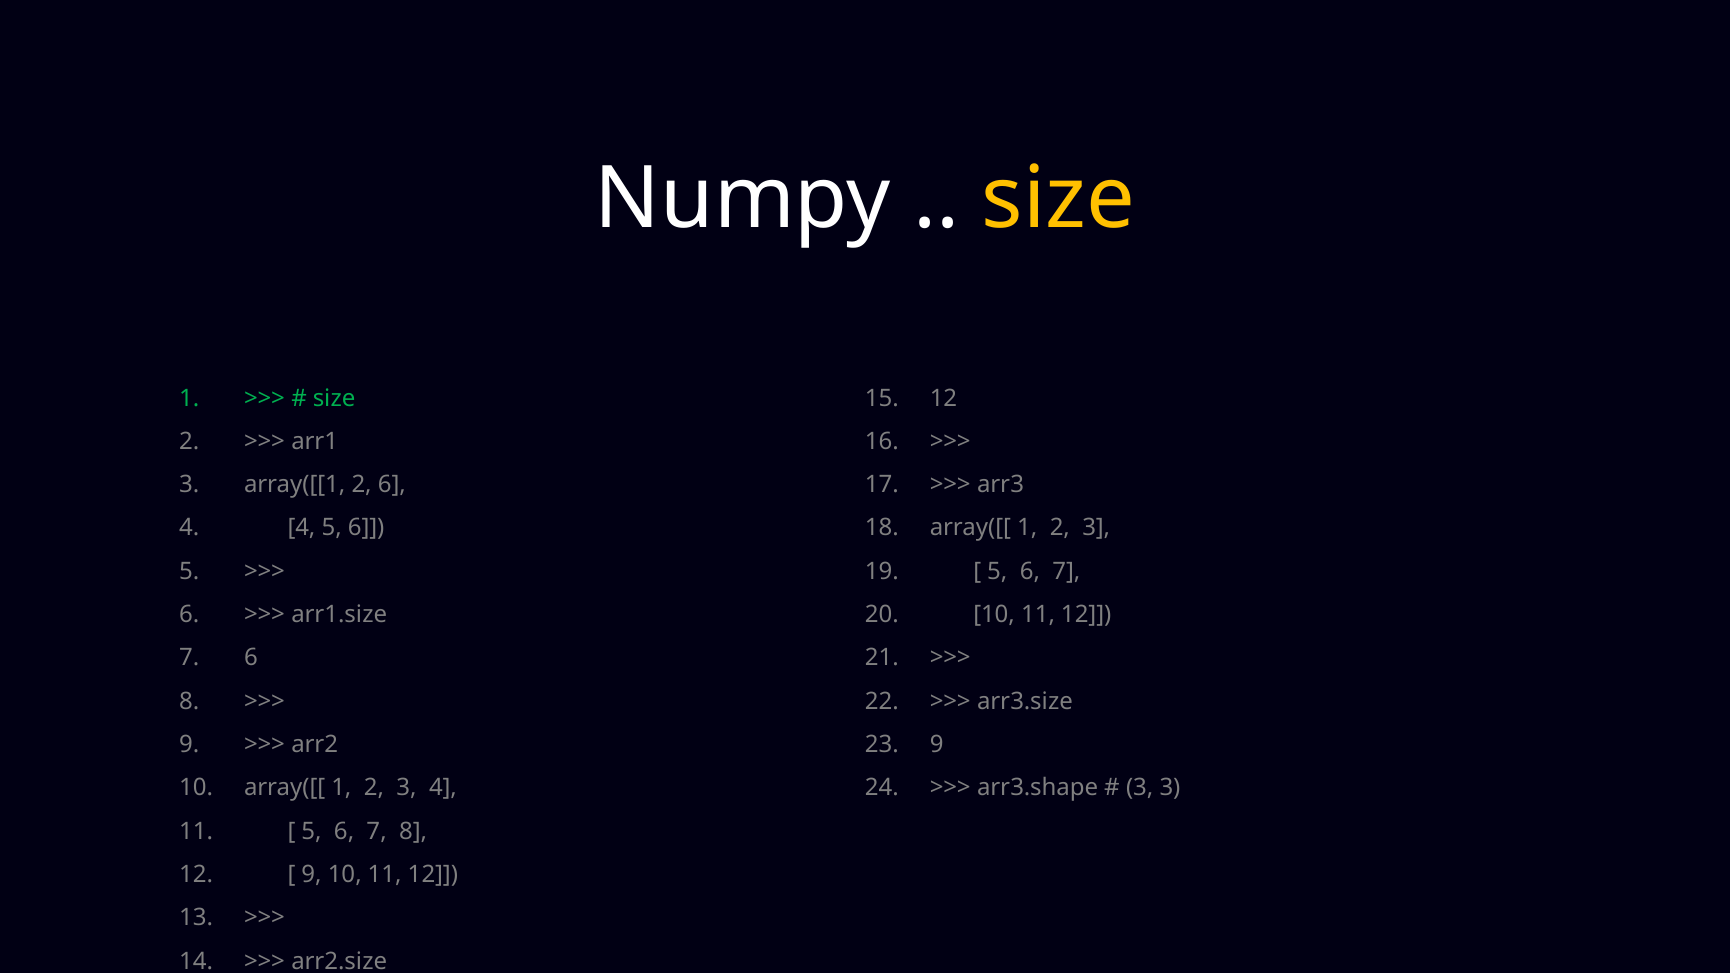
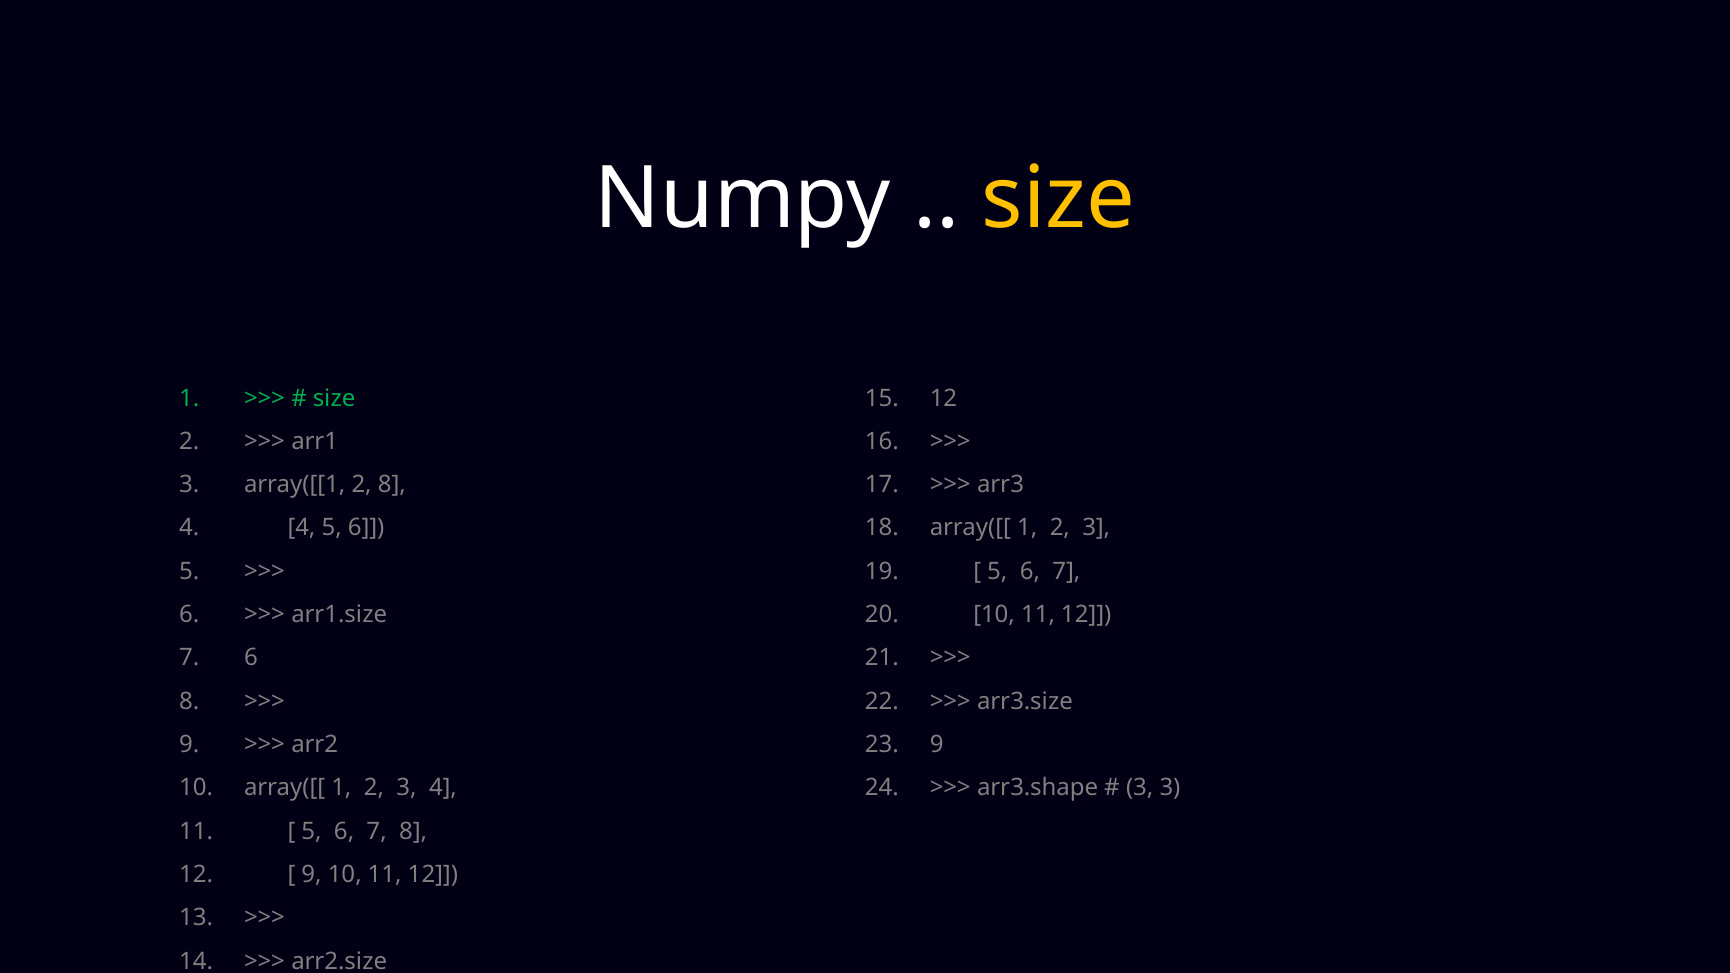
2 6: 6 -> 8 (392, 485)
